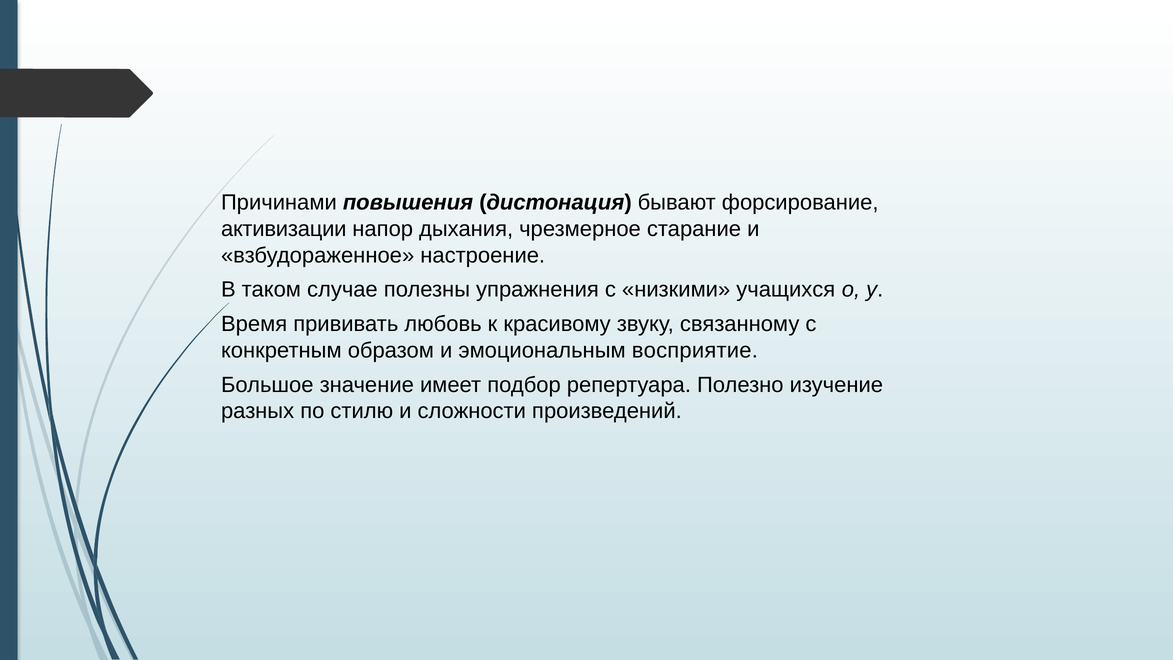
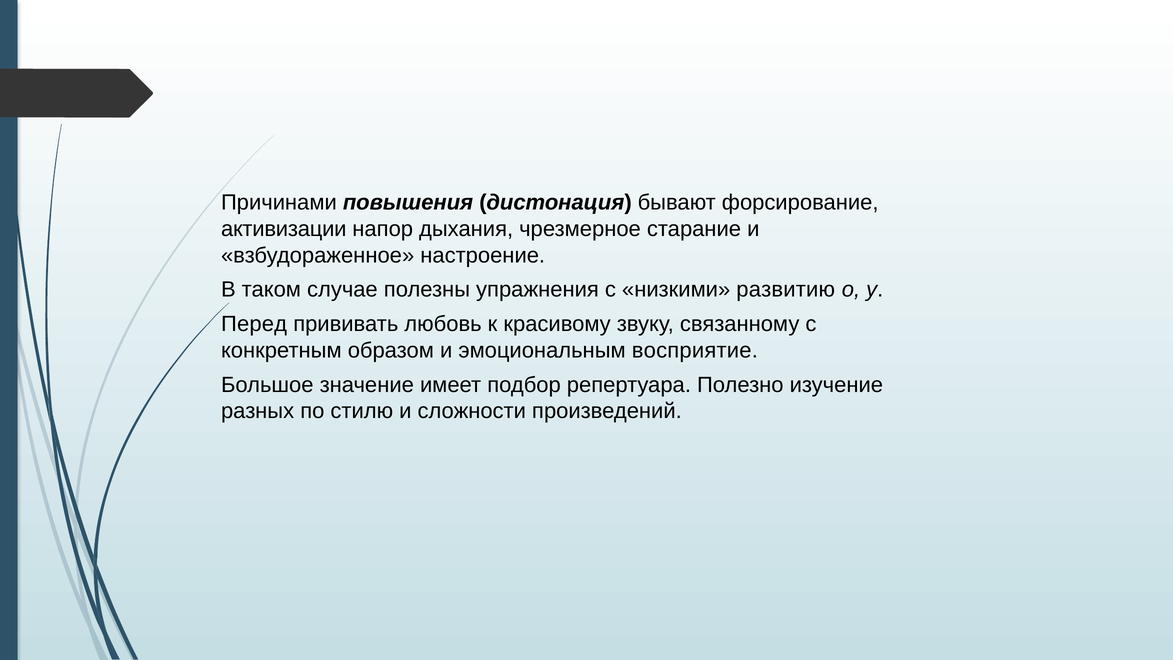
учащихся: учащихся -> развитию (786, 290)
Время: Время -> Перед (254, 324)
